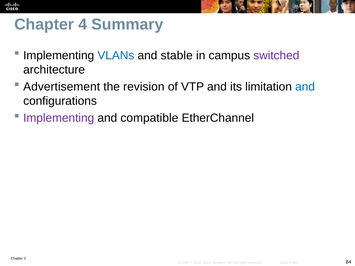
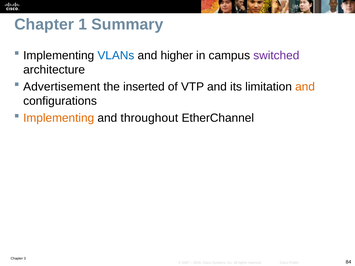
4: 4 -> 1 (83, 24)
stable: stable -> higher (177, 55)
revision: revision -> inserted (144, 87)
and colour: blue -> orange (305, 87)
Implementing colour: purple -> orange (59, 118)
compatible: compatible -> throughout (149, 118)
